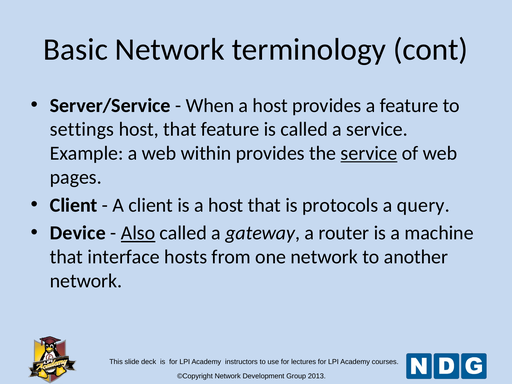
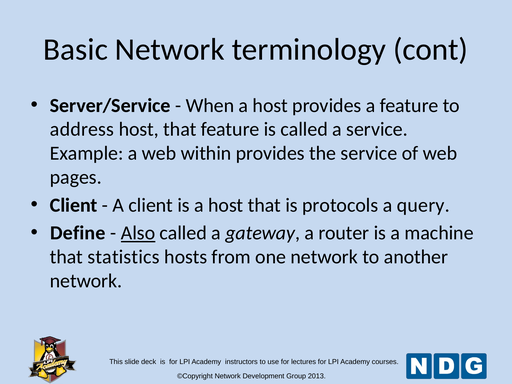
settings: settings -> address (82, 129)
service underline: present -> none (369, 153)
Device: Device -> Define (78, 233)
interface: interface -> statistics (124, 257)
